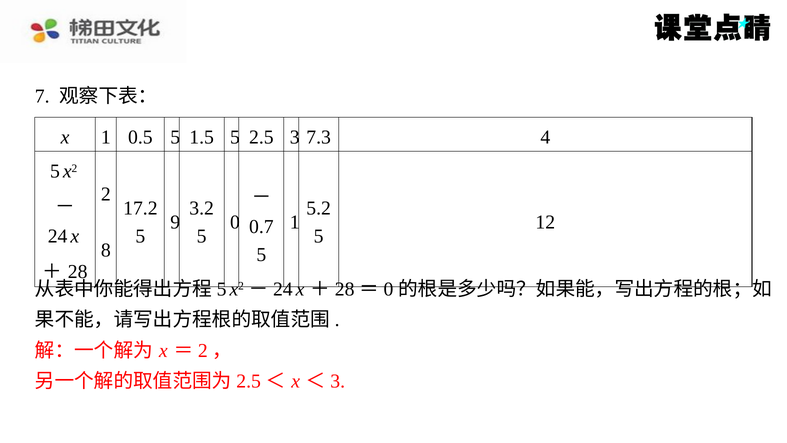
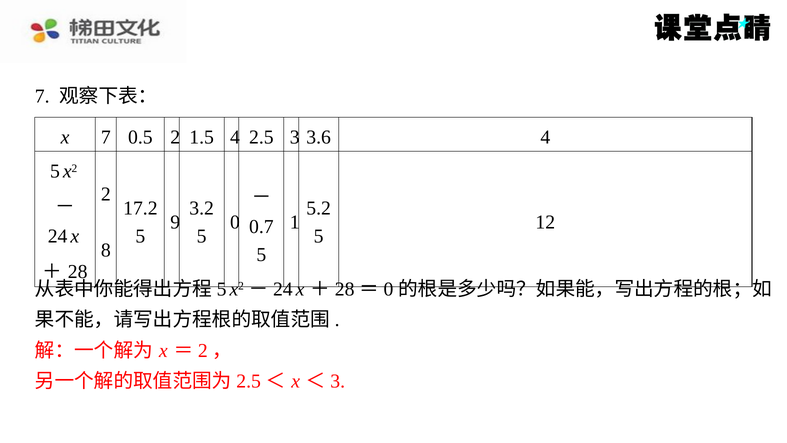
x 1: 1 -> 7 (106, 137)
0.5 5: 5 -> 2 (175, 137)
1.5 5: 5 -> 4 (235, 137)
7.3: 7.3 -> 3.6 (319, 137)
